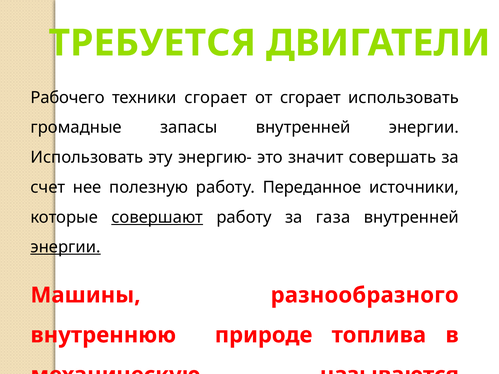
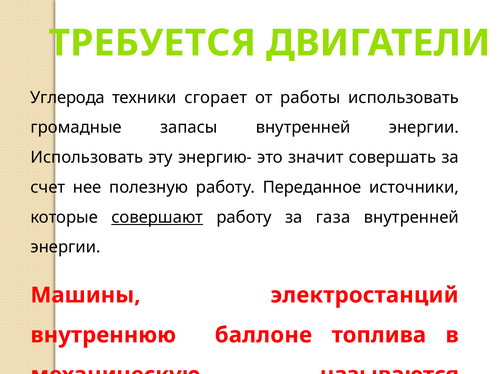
Рабочего: Рабочего -> Углерода (68, 98)
от сгорает: сгорает -> работы (310, 98)
энергии underline: present -> none (65, 247)
разнообразного: разнообразного -> электростанций (365, 295)
природе: природе -> баллоне (263, 335)
